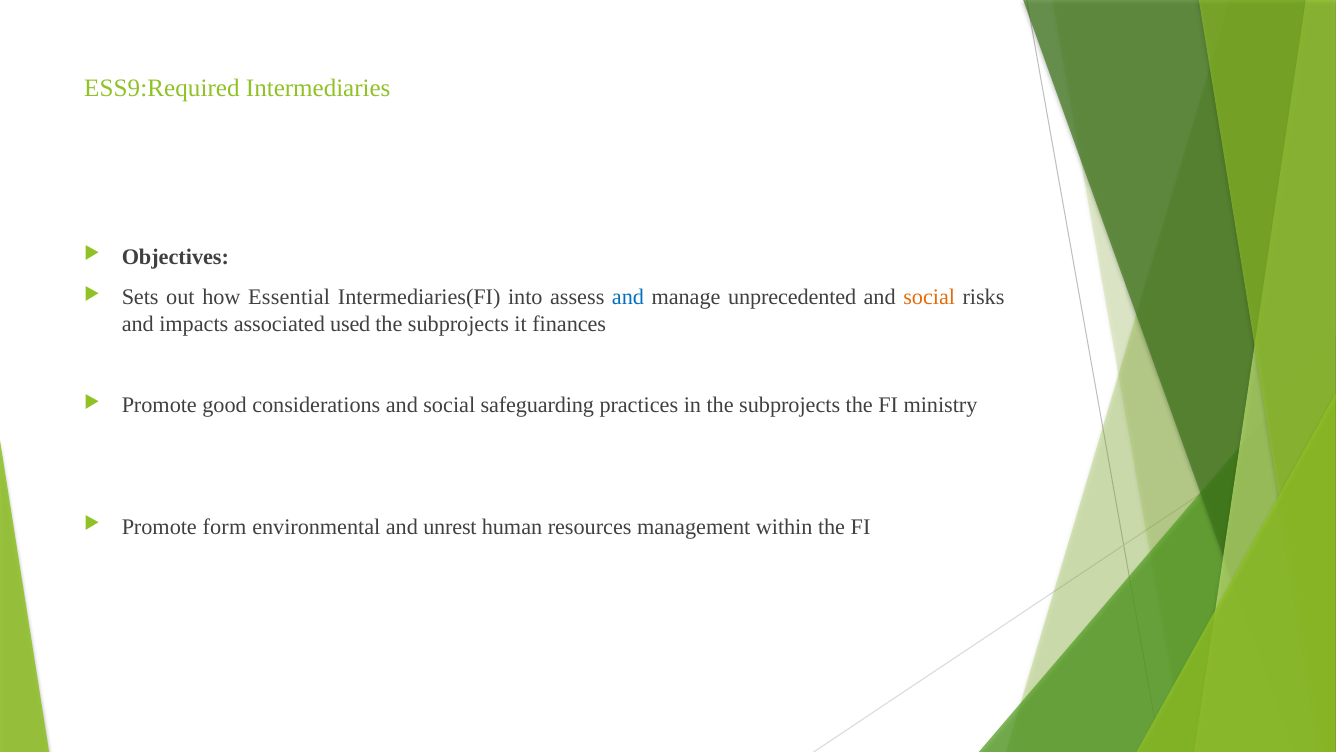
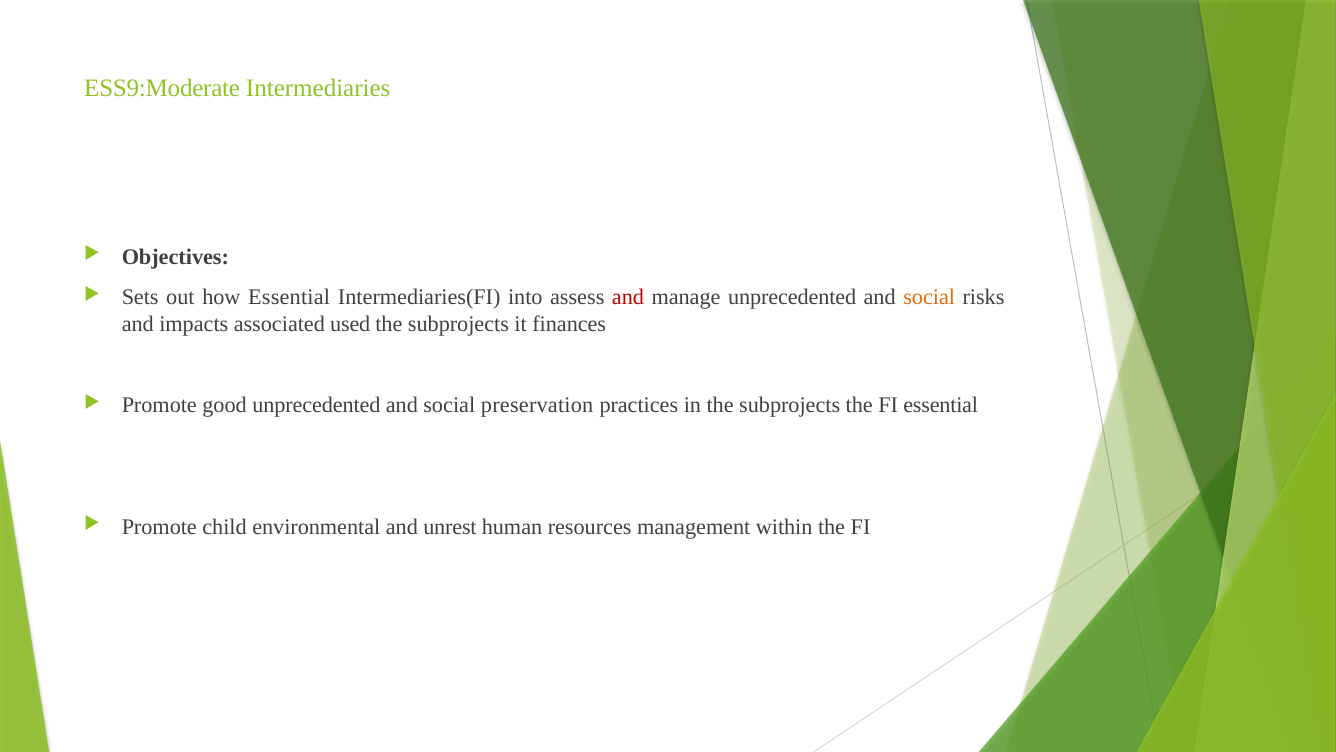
ESS9:Required: ESS9:Required -> ESS9:Moderate (162, 89)
and colour: blue -> red (628, 297)
good considerations: considerations -> unprecedented (316, 405)
safeguarding: safeguarding -> preservation (537, 405)
FI ministry: ministry -> essential (941, 405)
form: form -> child (225, 527)
